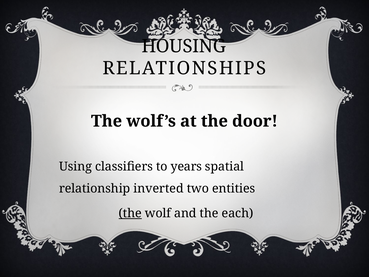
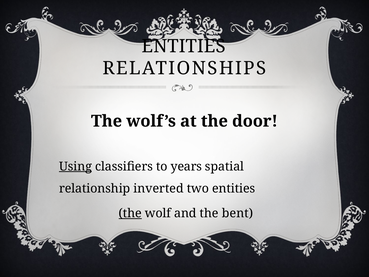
HOUSING: HOUSING -> ENTITIES (184, 46)
Using underline: none -> present (75, 166)
each: each -> bent (237, 213)
